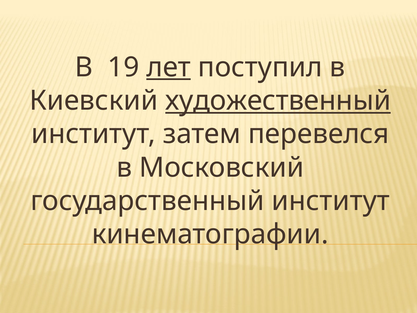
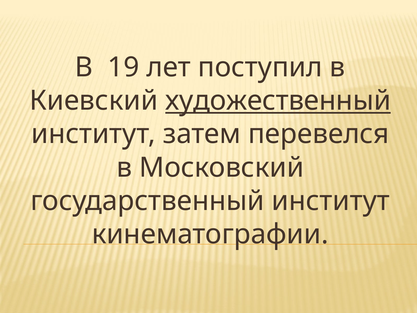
лет underline: present -> none (169, 67)
